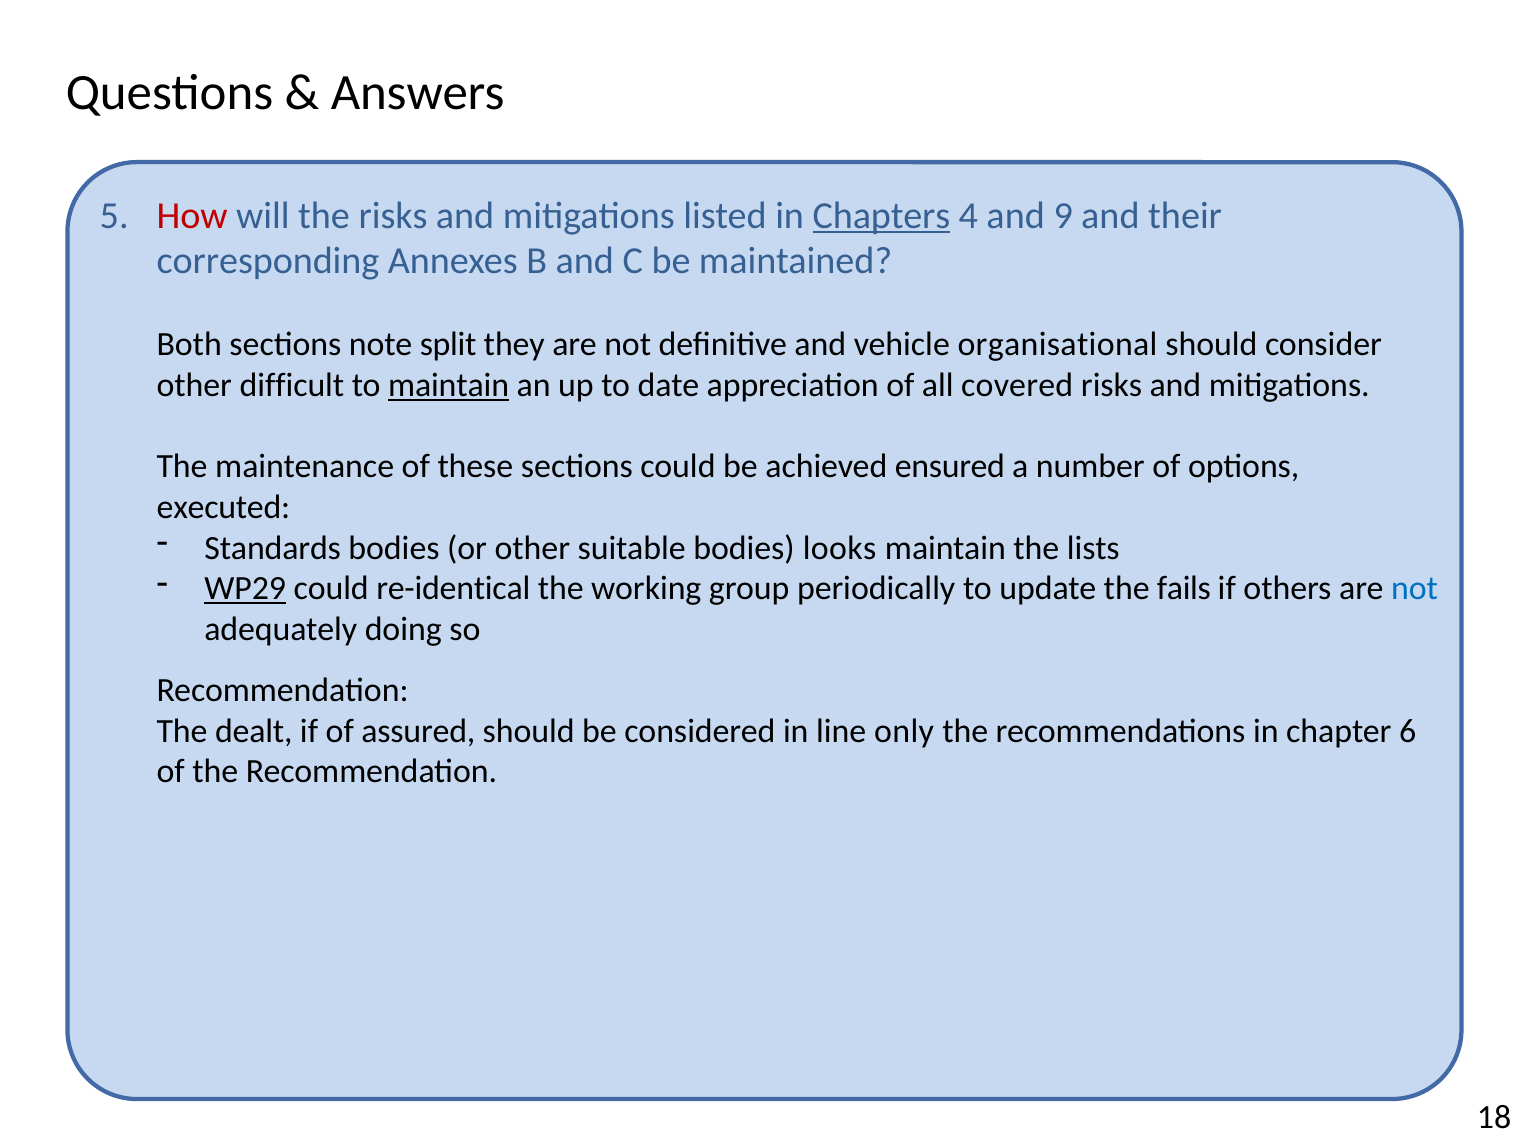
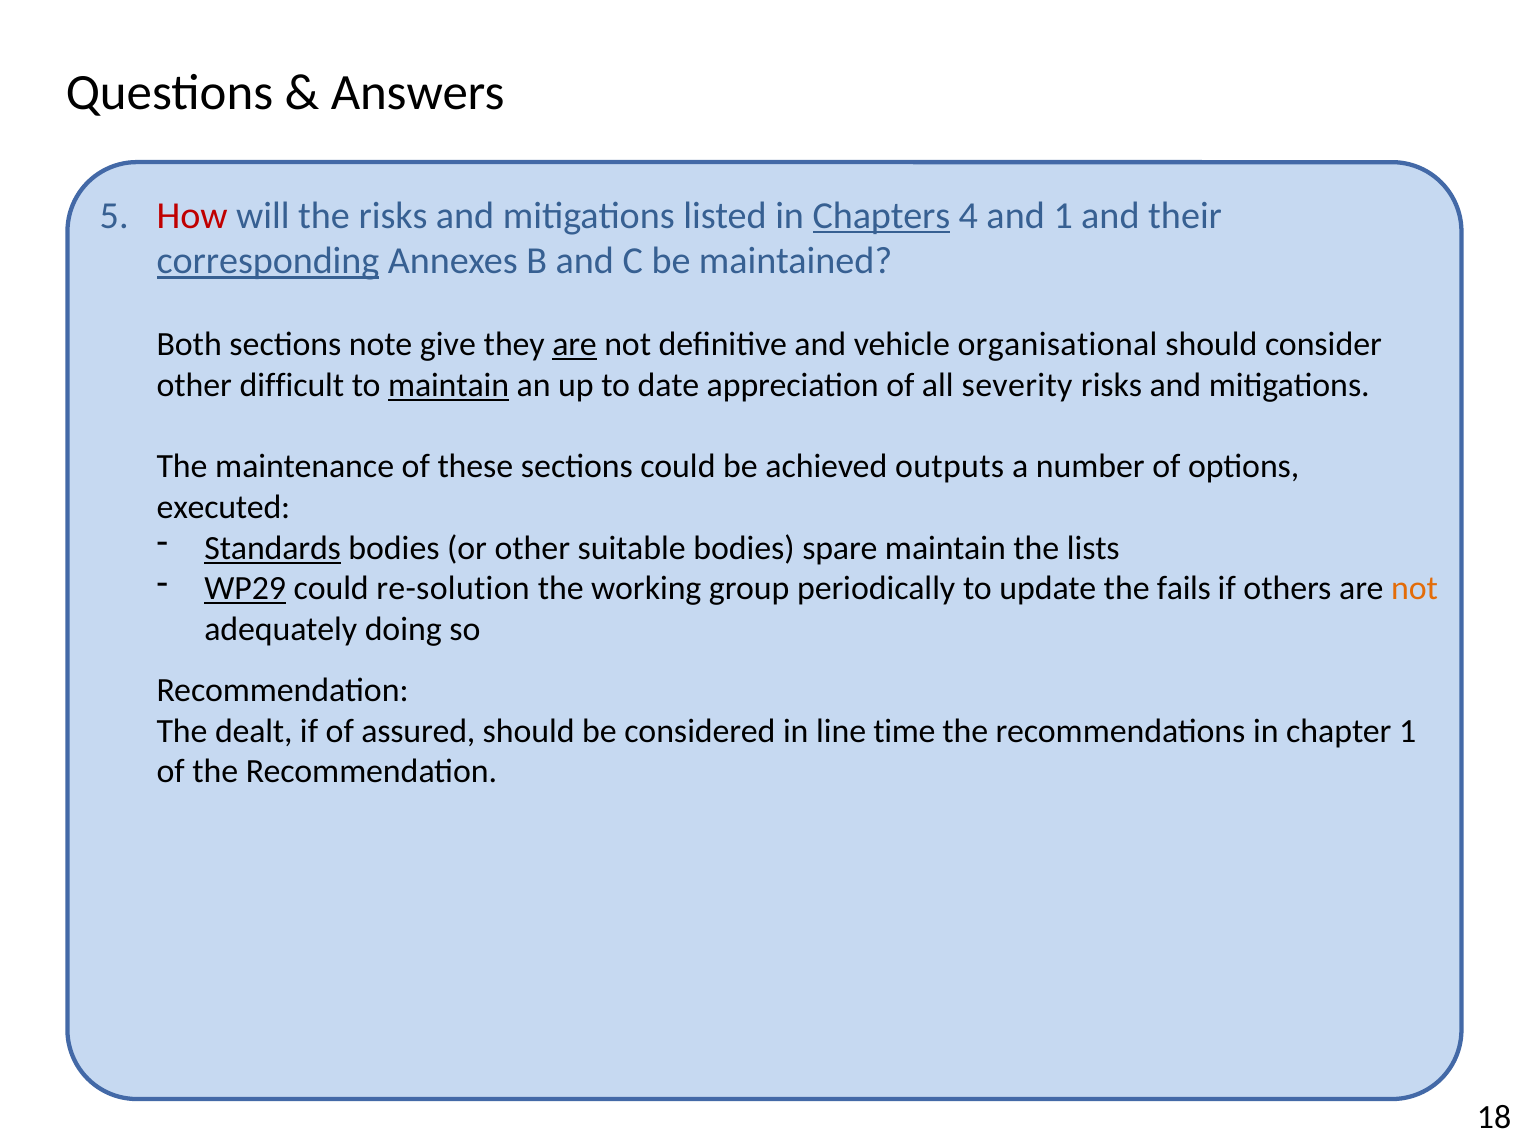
and 9: 9 -> 1 (1063, 216)
corresponding underline: none -> present (268, 261)
split: split -> give (448, 345)
are underline: none -> present (575, 345)
covered: covered -> severity (1017, 386)
ensured: ensured -> outputs (950, 467)
Standards underline: none -> present (273, 548)
looks: looks -> spare (840, 548)
re-identical: re-identical -> re-solution (453, 589)
not colour: blue -> orange (1415, 589)
only: only -> time (904, 731)
chapter 6: 6 -> 1 (1408, 731)
